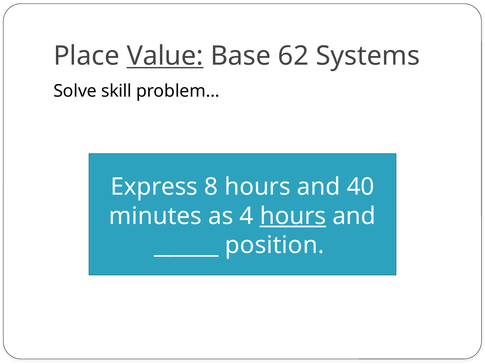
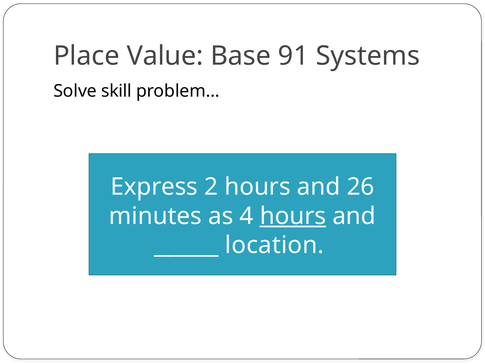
Value underline: present -> none (165, 56)
62: 62 -> 91 (293, 56)
8: 8 -> 2 (211, 187)
40: 40 -> 26 (361, 187)
position: position -> location (275, 245)
